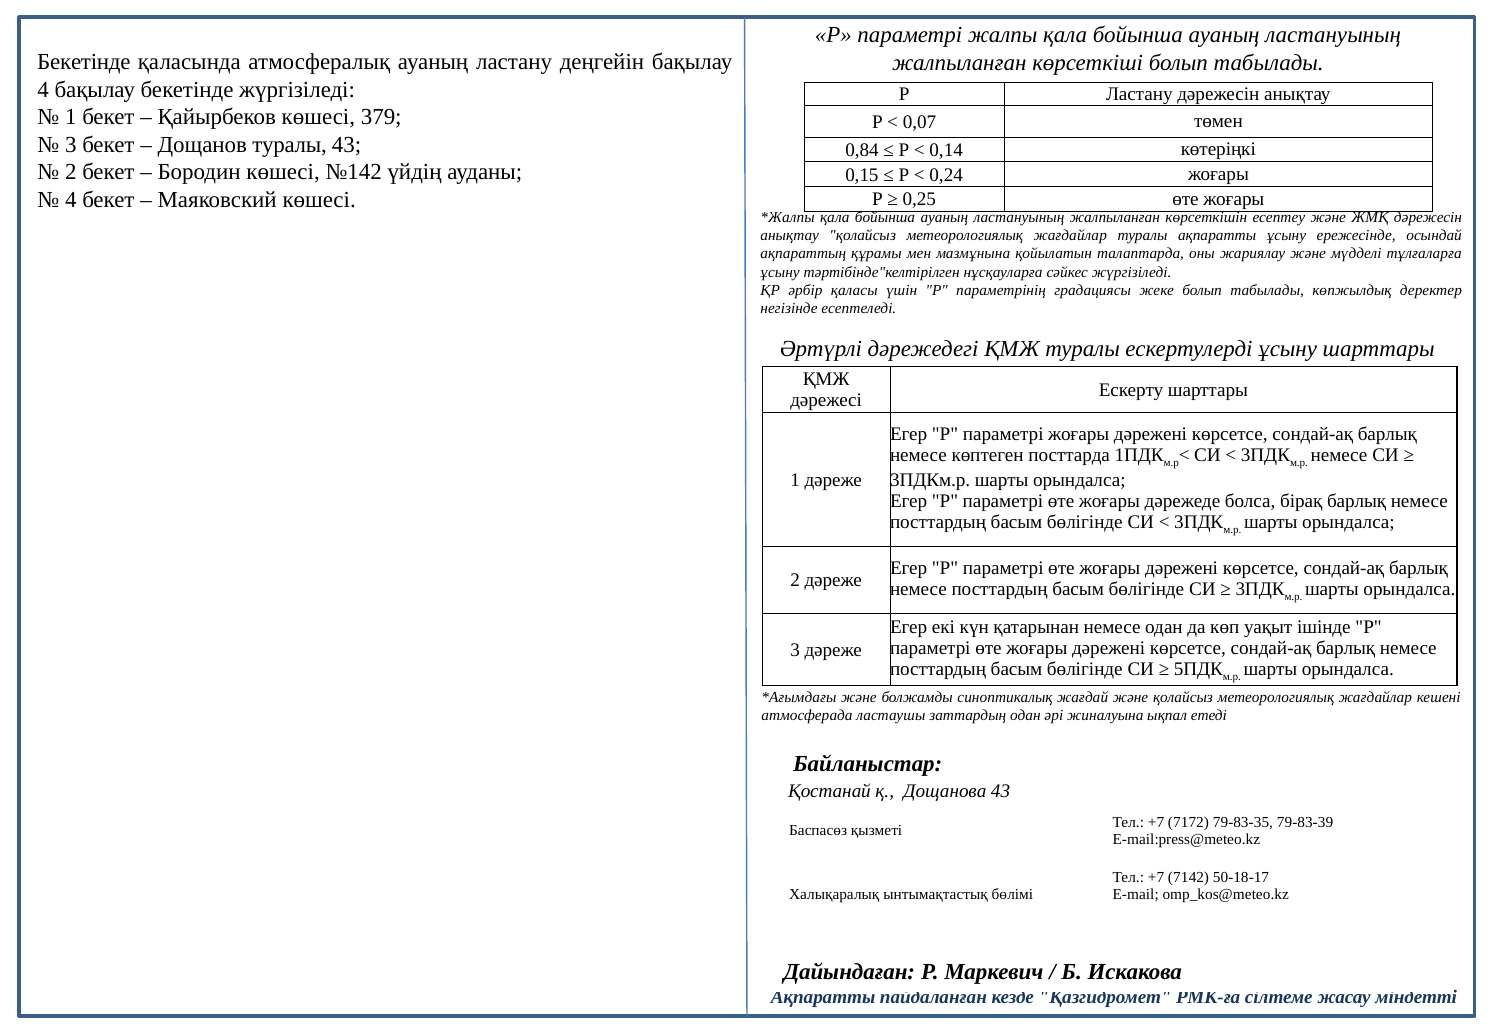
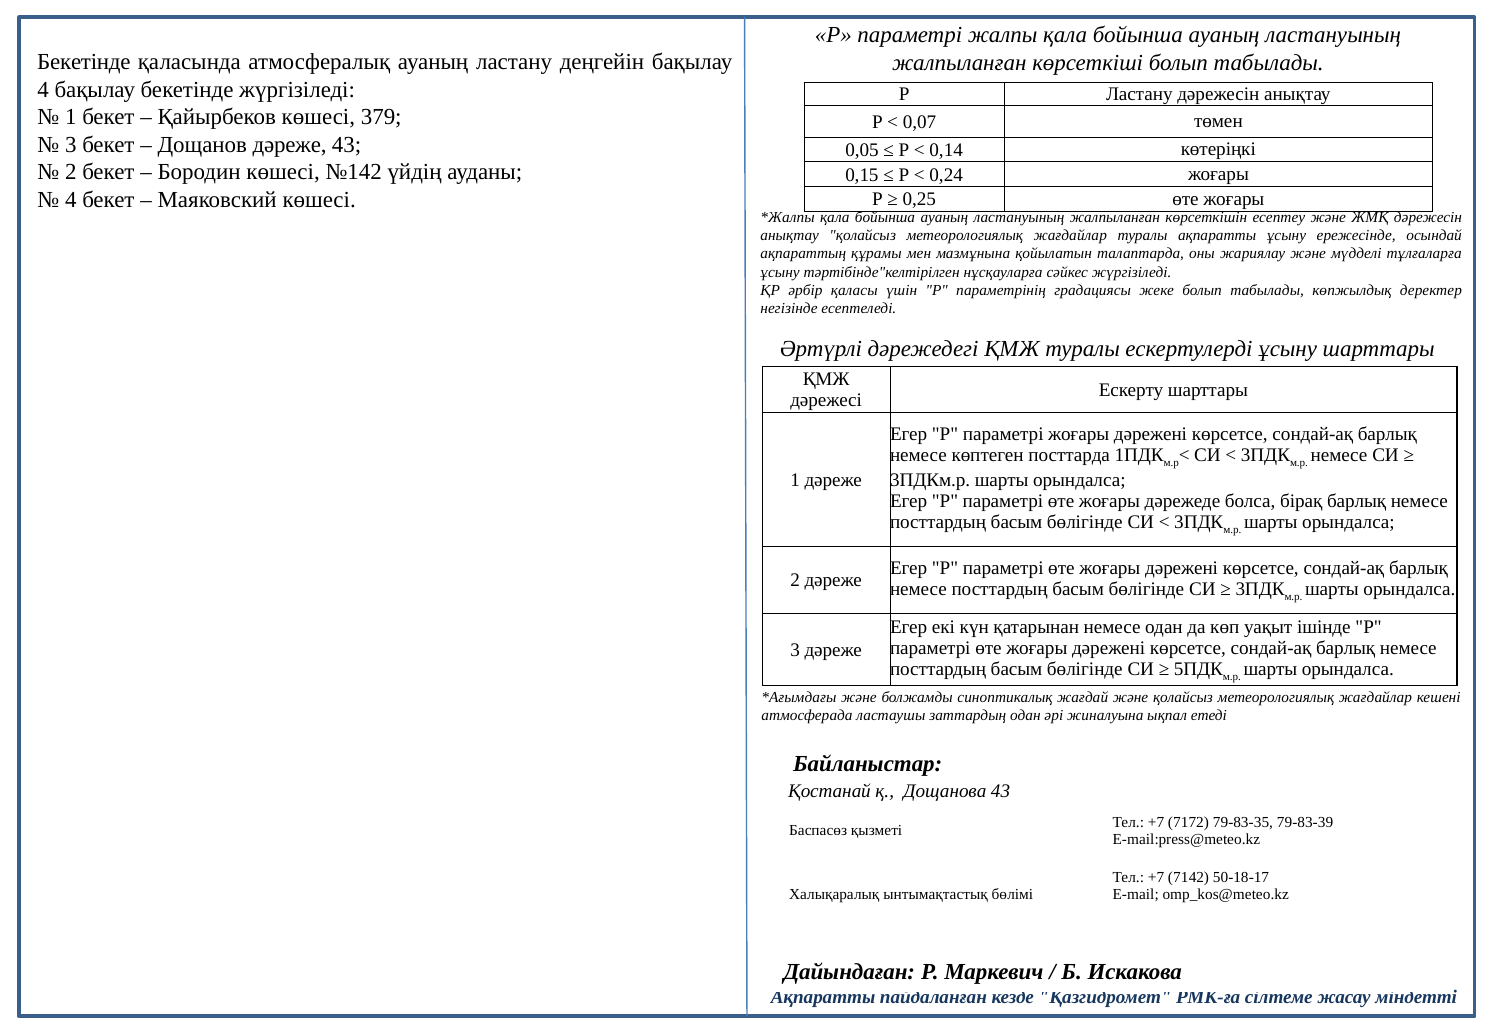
Дощанов туралы: туралы -> дәреже (290, 145)
0,84: 0,84 -> 0,05 (862, 150)
